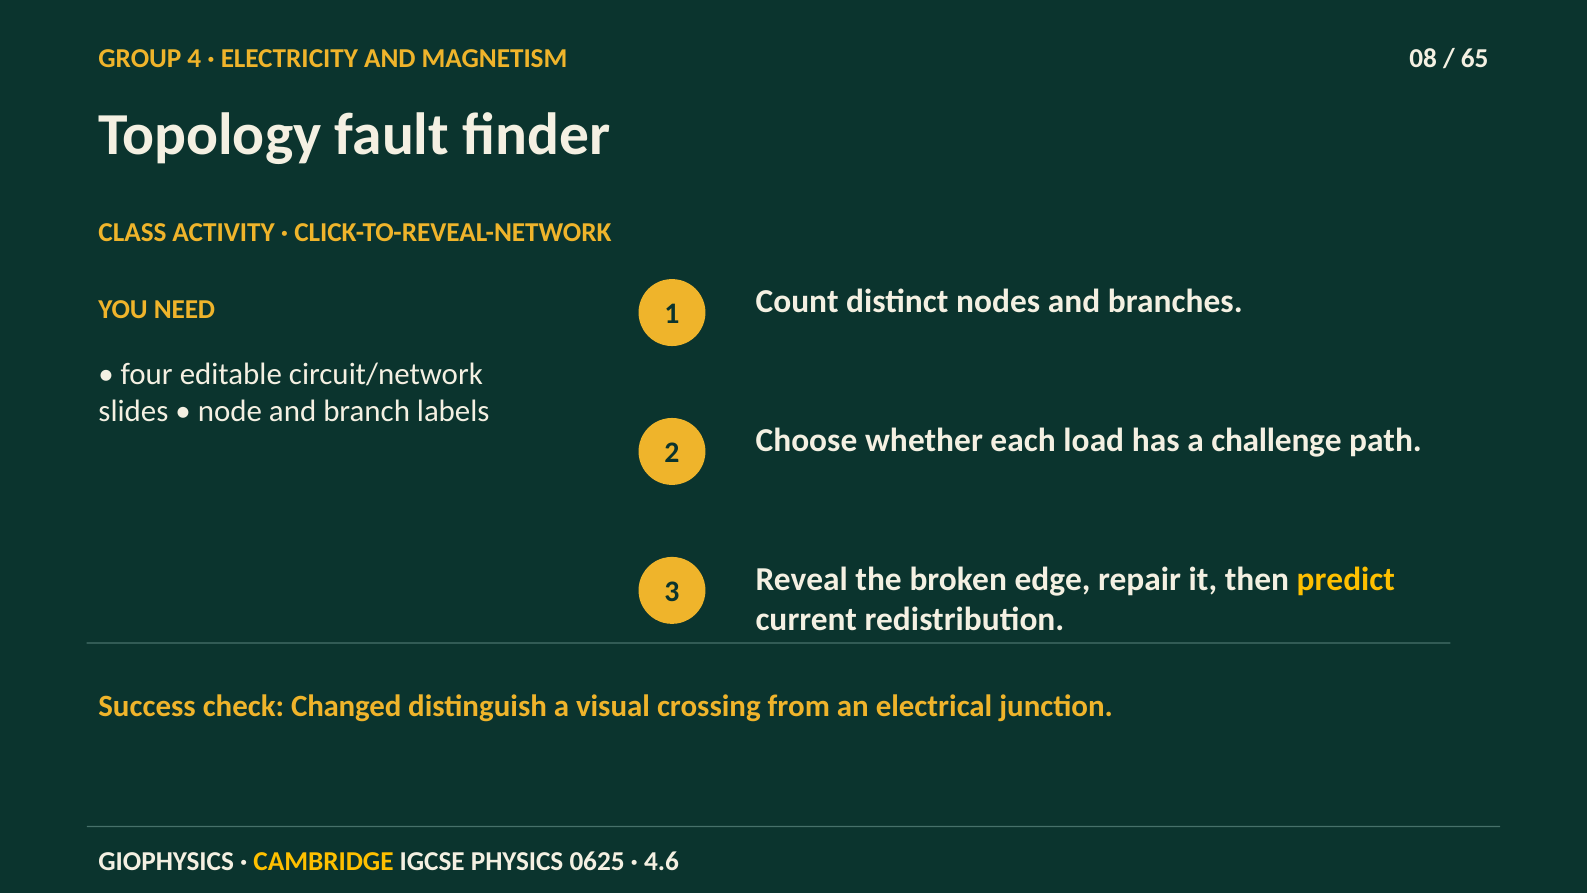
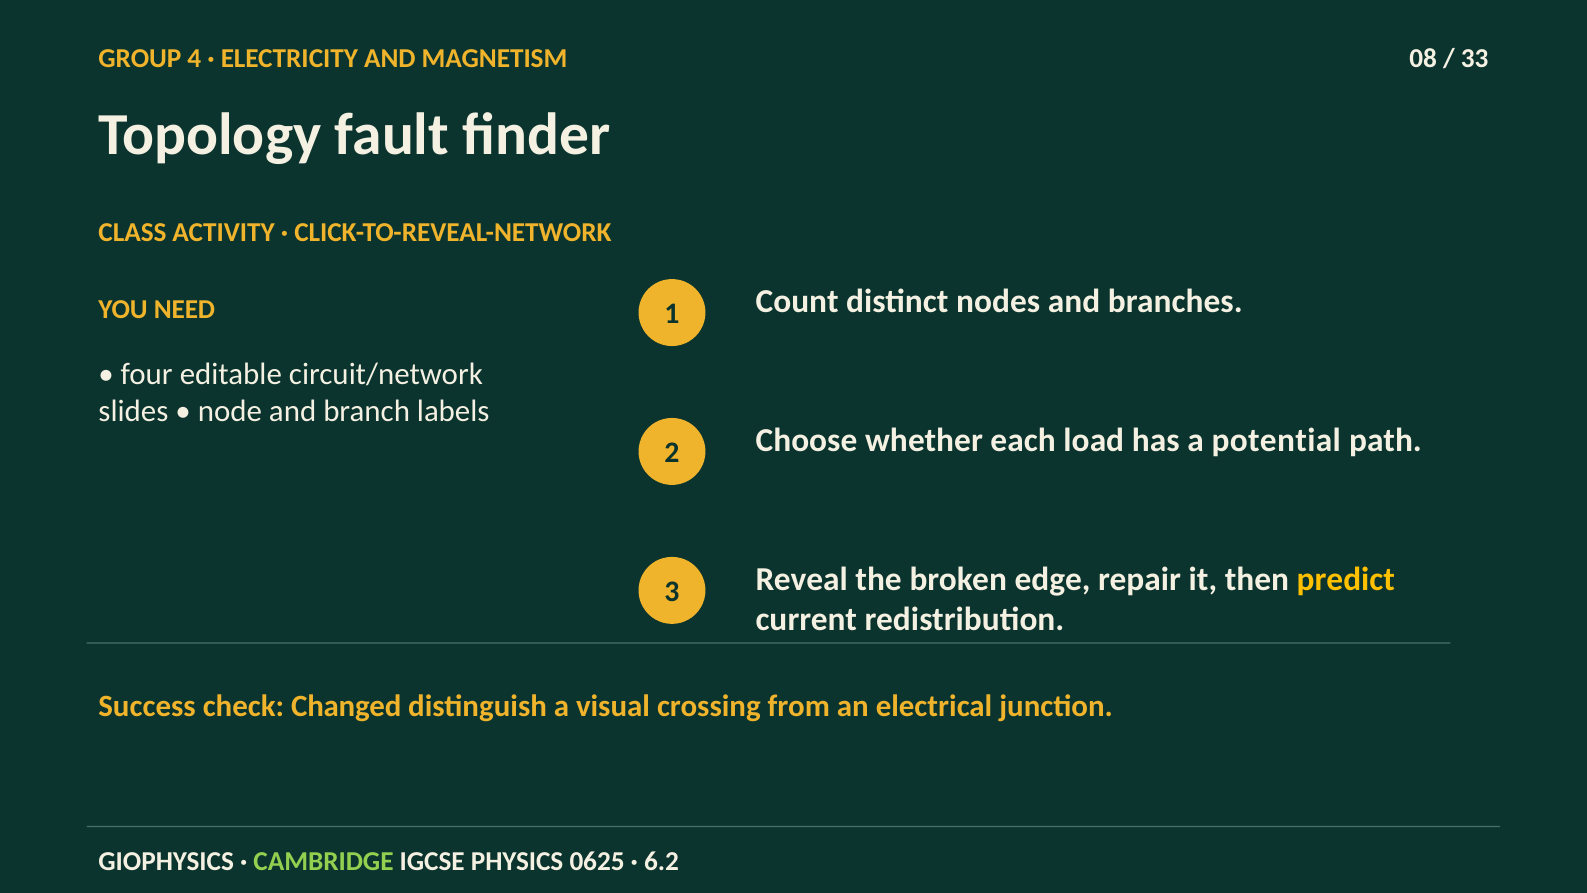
65: 65 -> 33 (1475, 59)
challenge: challenge -> potential (1276, 440)
CAMBRIDGE colour: yellow -> light green (324, 861)
4.6: 4.6 -> 6.2 (661, 861)
